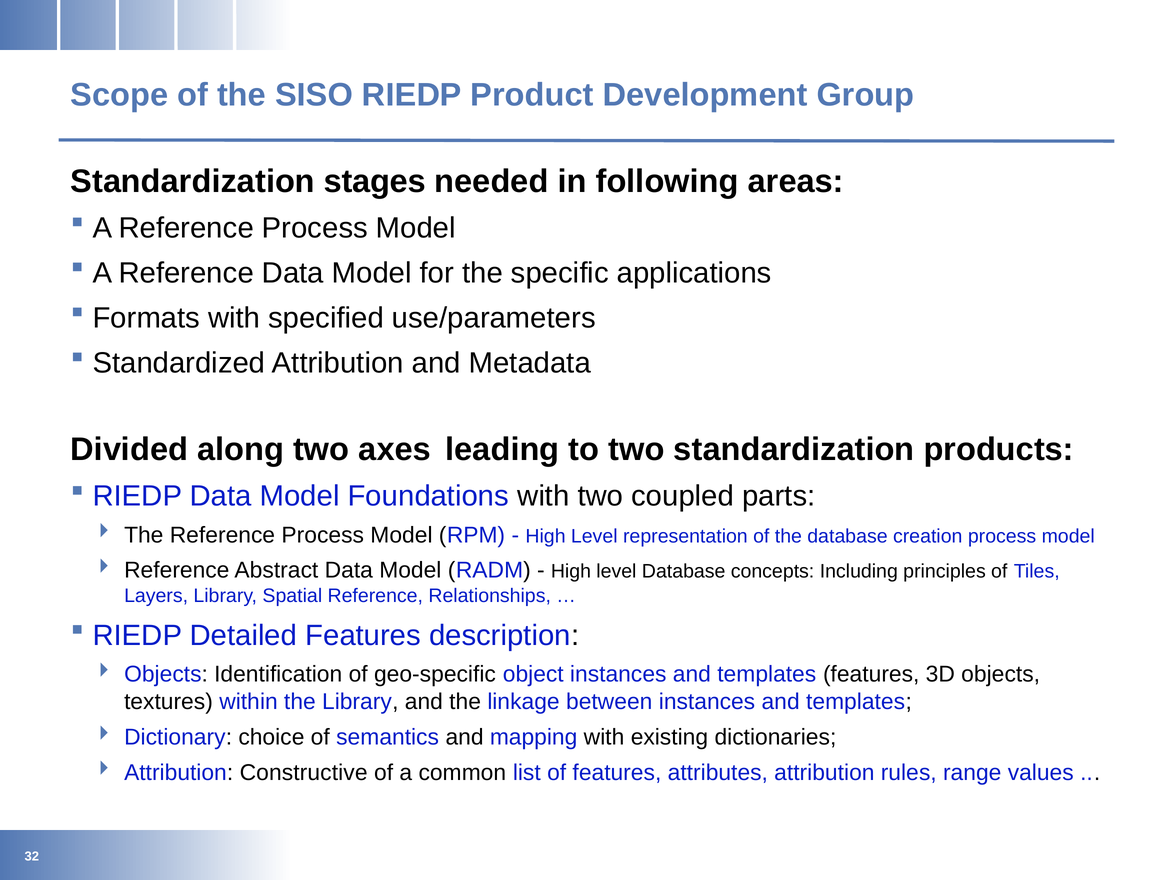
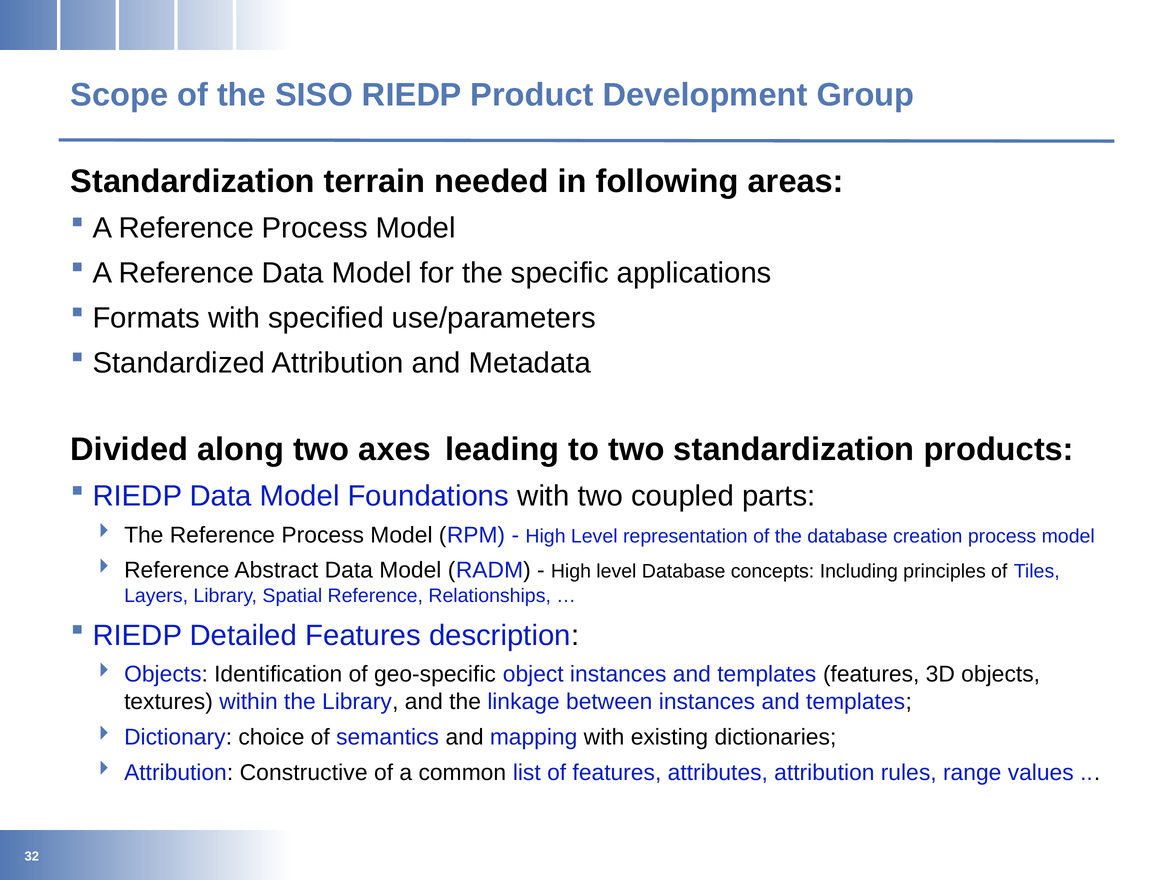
stages: stages -> terrain (375, 181)
